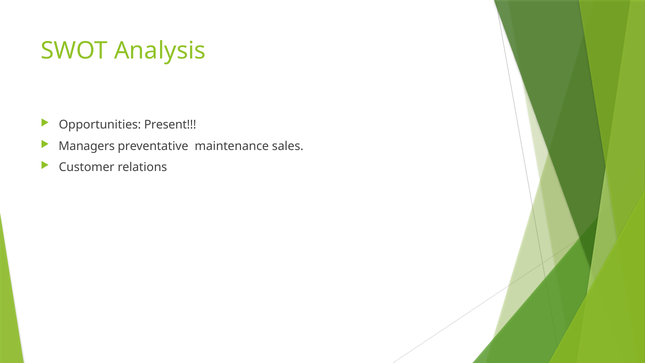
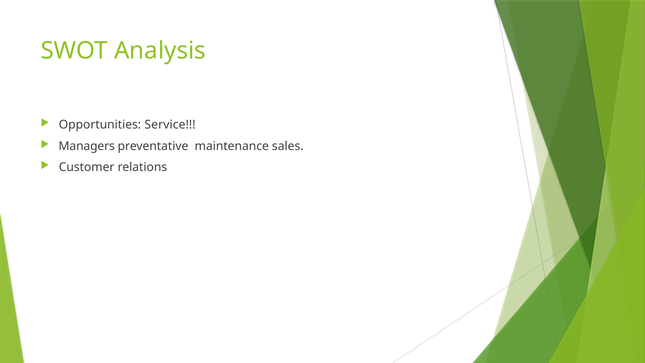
Present: Present -> Service (170, 125)
